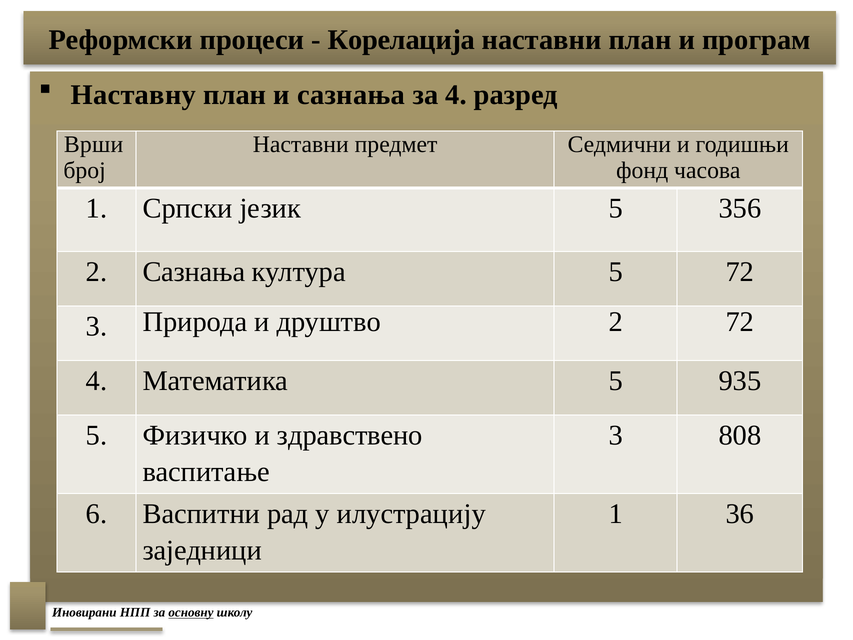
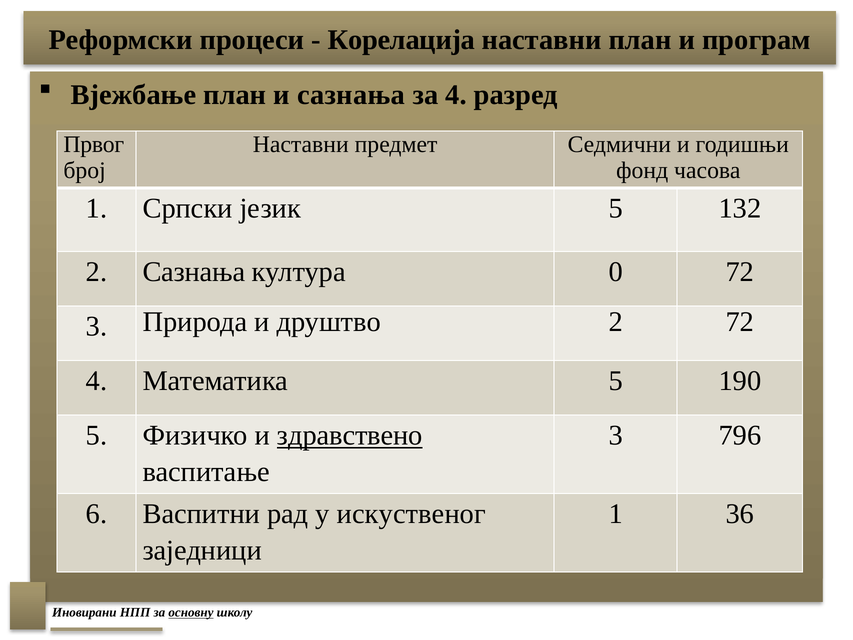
Наставну: Наставну -> Вјежбање (133, 95)
Врши: Врши -> Првог (94, 144)
356: 356 -> 132 (740, 208)
култура 5: 5 -> 0 (616, 272)
935: 935 -> 190 (740, 381)
здравствено underline: none -> present (350, 435)
808: 808 -> 796 (740, 435)
илустрацију: илустрацију -> искуственог (411, 514)
